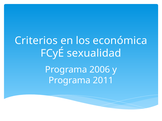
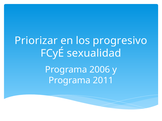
Criterios: Criterios -> Priorizar (36, 41)
económica: económica -> progresivo (120, 41)
